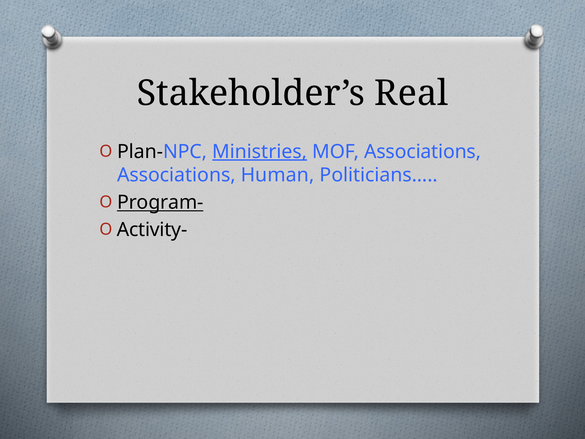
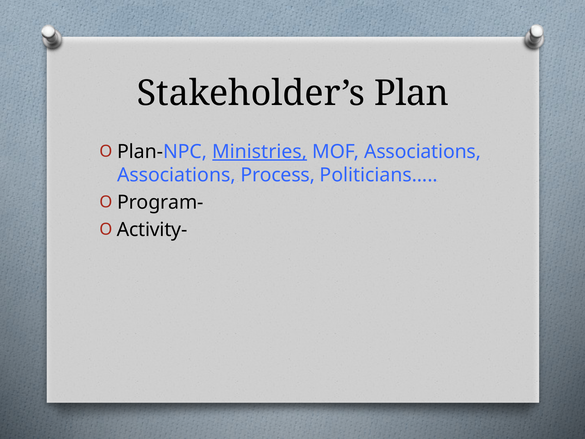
Real: Real -> Plan (412, 93)
Human: Human -> Process (278, 175)
Program- underline: present -> none (160, 202)
